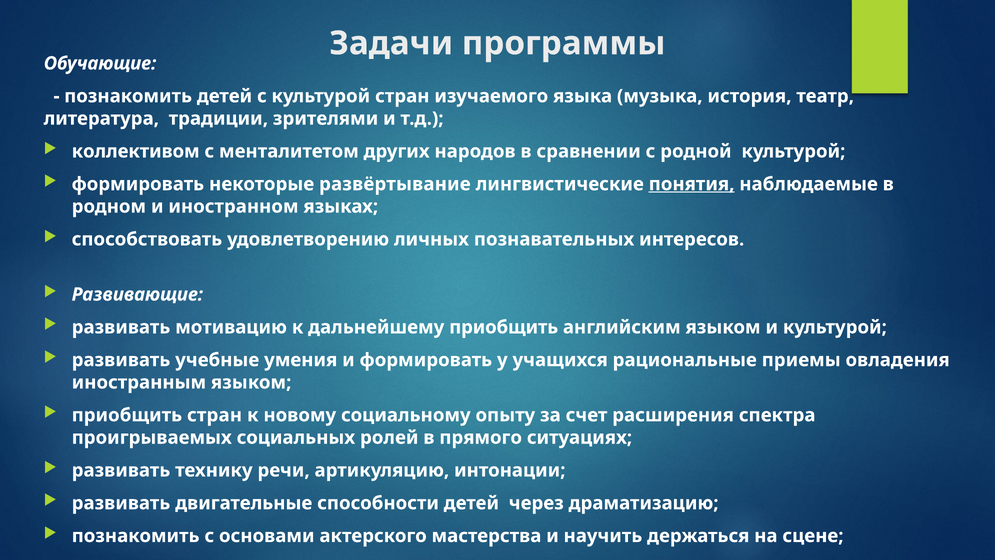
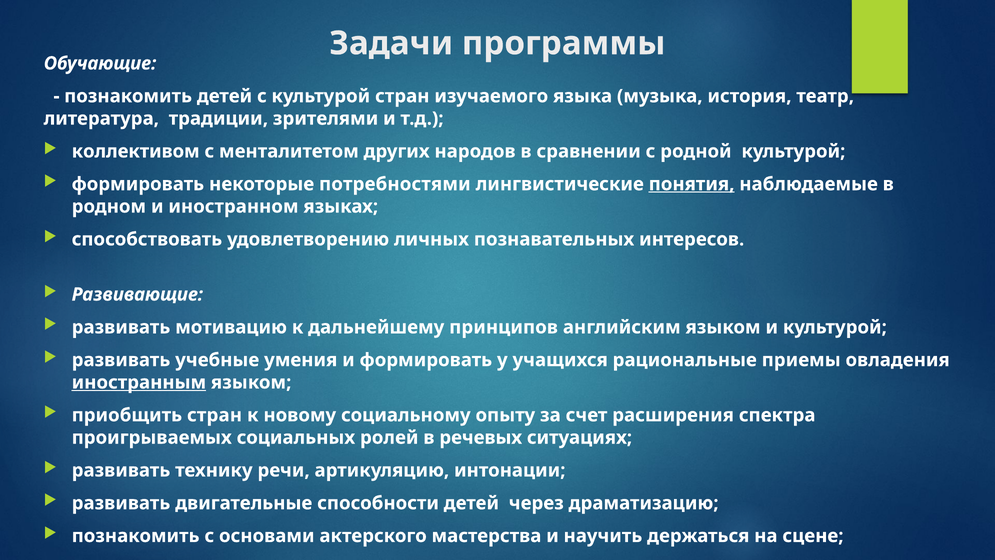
развёртывание: развёртывание -> потребностями (395, 184)
дальнейшему приобщить: приобщить -> принципов (504, 327)
иностранным underline: none -> present (139, 382)
прямого: прямого -> речевых (481, 437)
